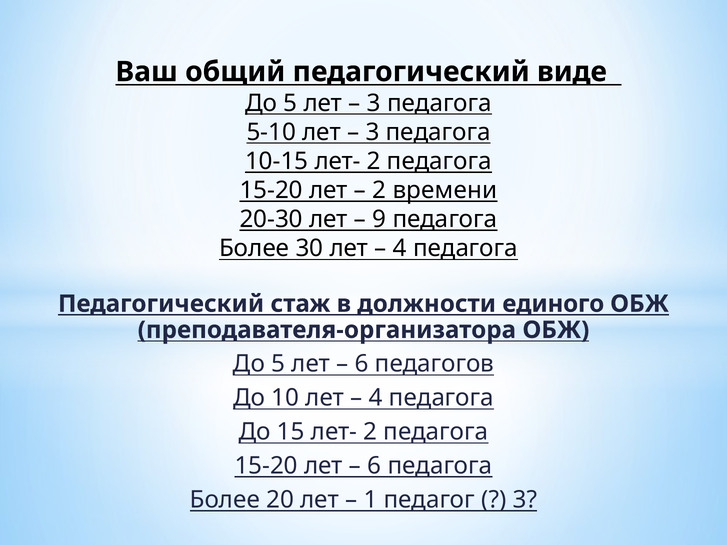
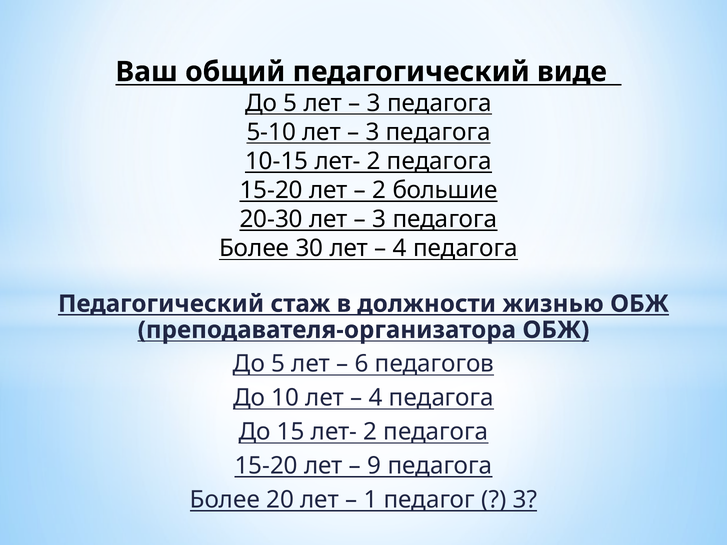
времени: времени -> большие (445, 190)
9: 9 -> 3 (379, 219)
единого: единого -> жизнью (553, 304)
6: 6 -> 9 (374, 466)
